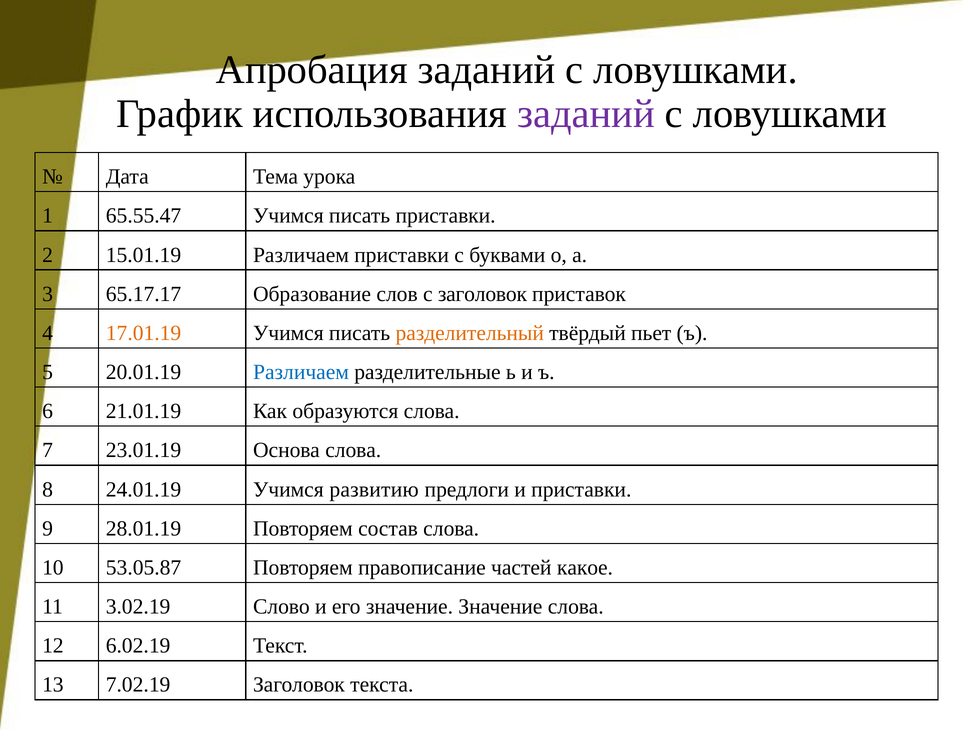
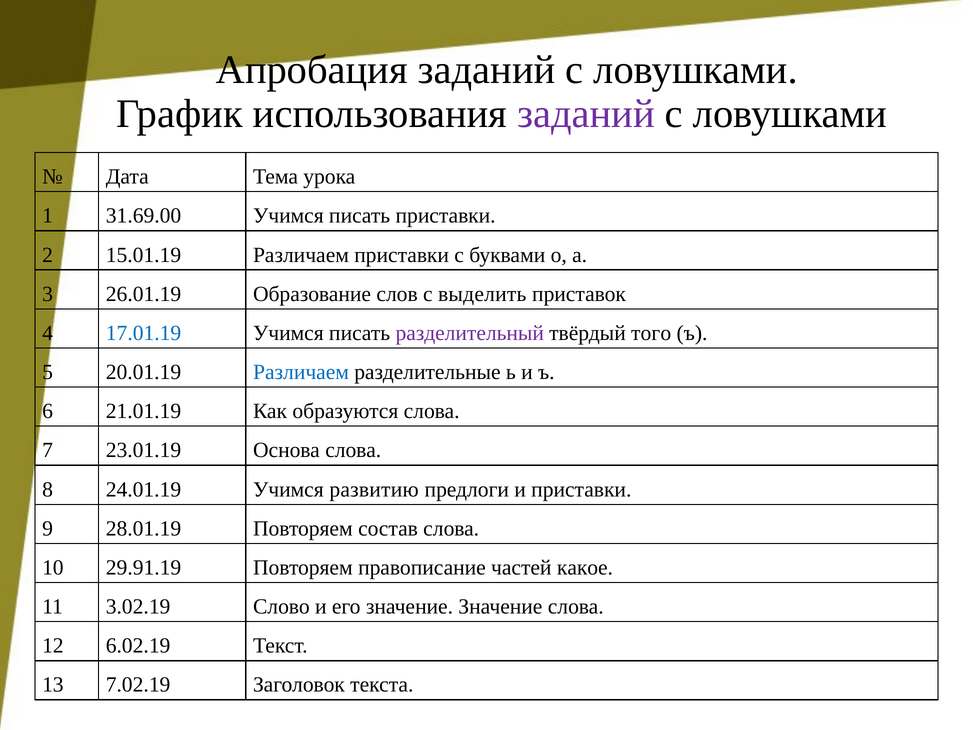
65.55.47: 65.55.47 -> 31.69.00 (144, 216)
65.17.17: 65.17.17 -> 26.01.19 (144, 294)
с заголовок: заголовок -> выделить (482, 294)
17.01.19 colour: orange -> blue (144, 333)
разделительный colour: orange -> purple (470, 333)
пьет: пьет -> того (651, 333)
53.05.87: 53.05.87 -> 29.91.19 (144, 567)
